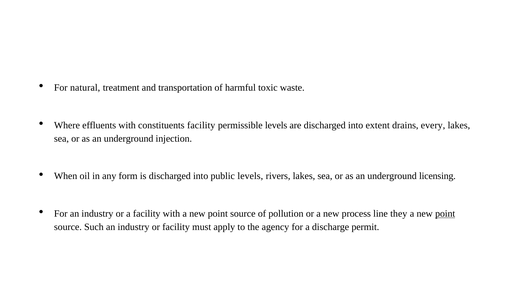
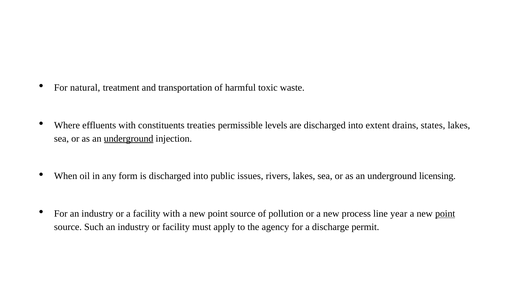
constituents facility: facility -> treaties (201, 125)
every: every -> states (433, 125)
underground underline: none -> present (129, 139)
public levels: levels -> issues (250, 176)
they: they -> year (399, 214)
